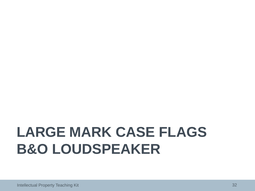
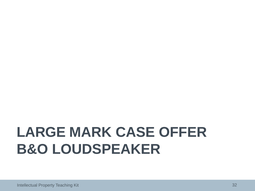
FLAGS: FLAGS -> OFFER (183, 132)
